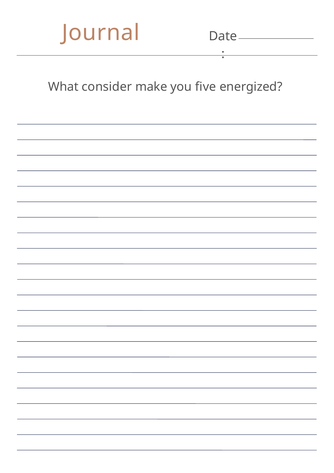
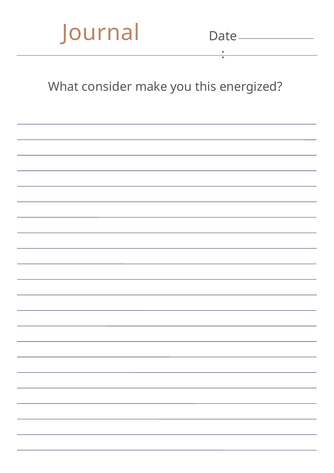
five: five -> this (206, 87)
